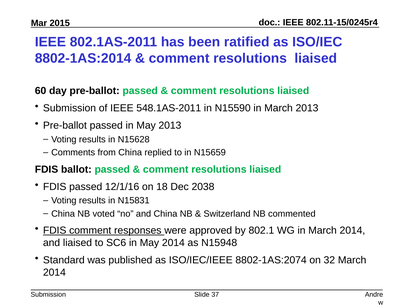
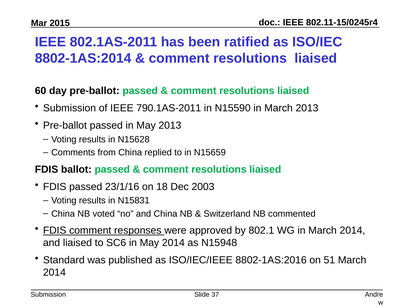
548.1AS-2011: 548.1AS-2011 -> 790.1AS-2011 (169, 108)
12/1/16: 12/1/16 -> 23/1/16 (122, 187)
2038: 2038 -> 2003 (203, 187)
8802-1AS:2074: 8802-1AS:2074 -> 8802-1AS:2016 (271, 261)
32: 32 -> 51 (329, 261)
